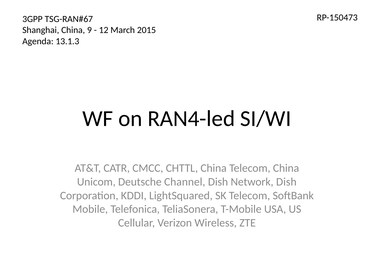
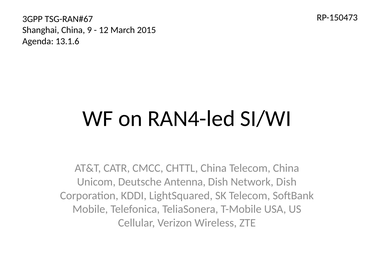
13.1.3: 13.1.3 -> 13.1.6 (67, 41)
Channel: Channel -> Antenna (185, 182)
